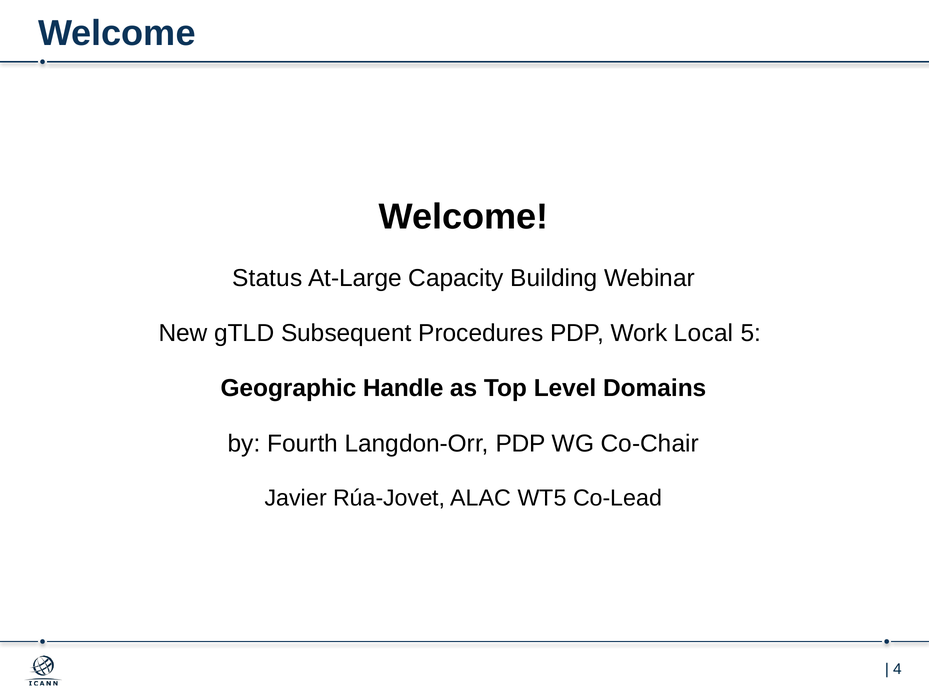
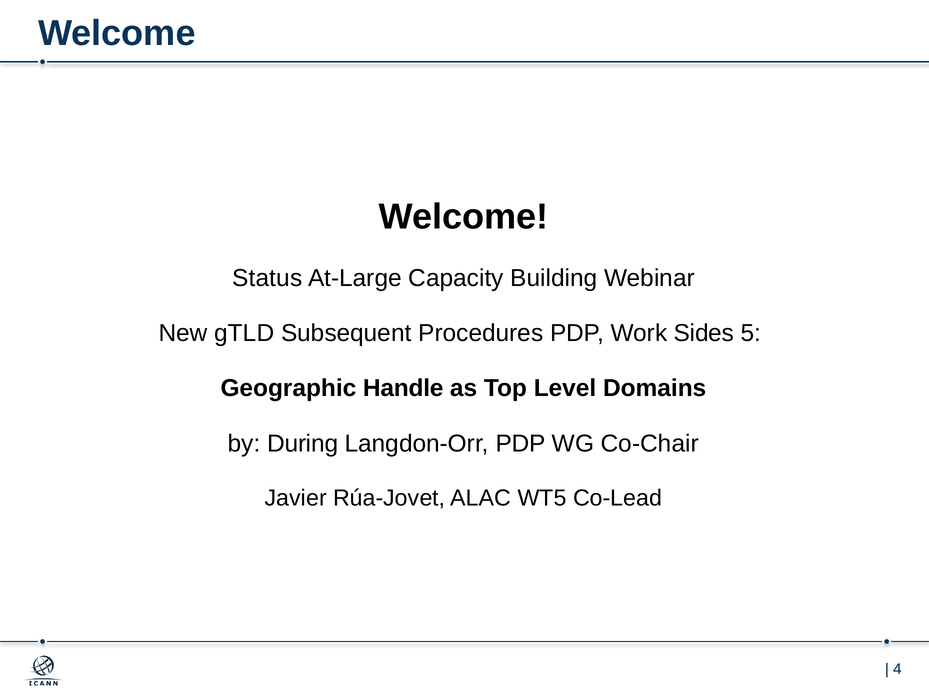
Local: Local -> Sides (704, 334)
Fourth: Fourth -> During (303, 444)
